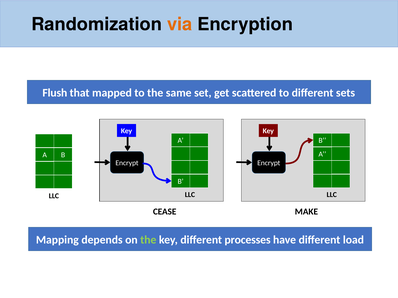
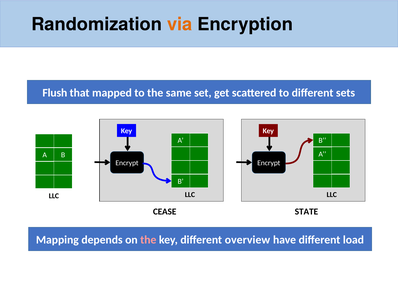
MAKE: MAKE -> STATE (306, 212)
the colour: light green -> pink (148, 240)
processes: processes -> overview (247, 240)
